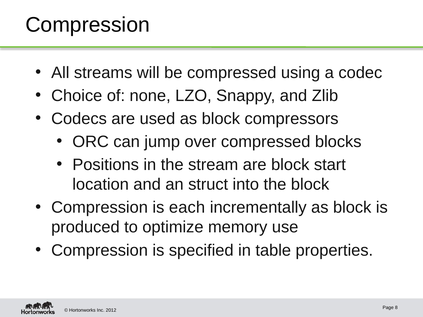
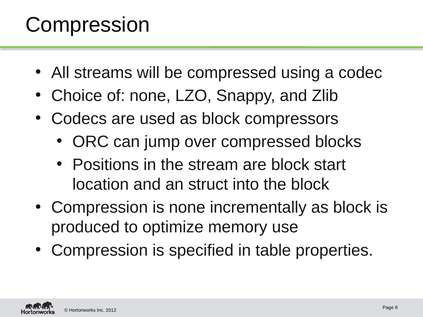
is each: each -> none (187, 208)
